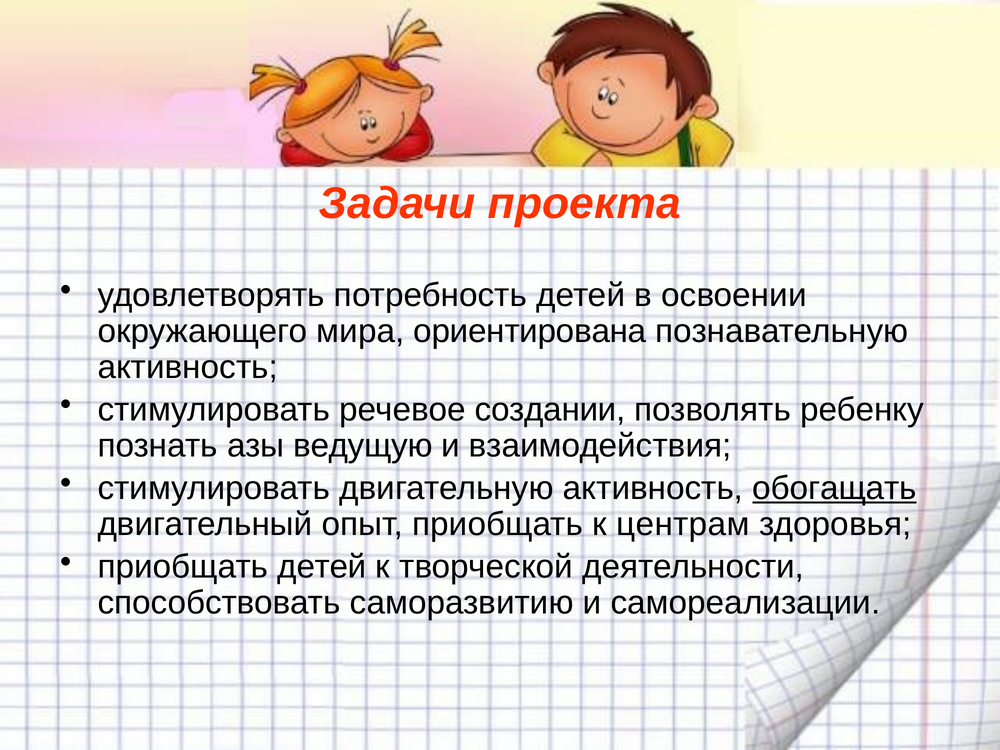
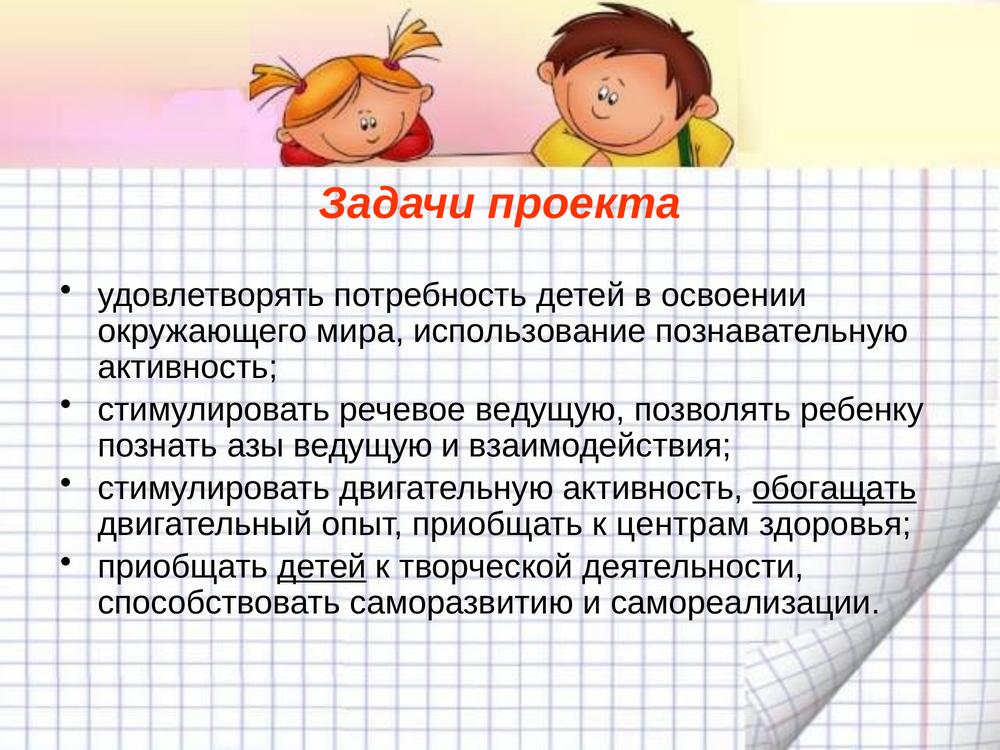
ориентирована: ориентирована -> использование (530, 331)
речевое создании: создании -> ведущую (550, 410)
детей underline: none -> present (322, 567)
